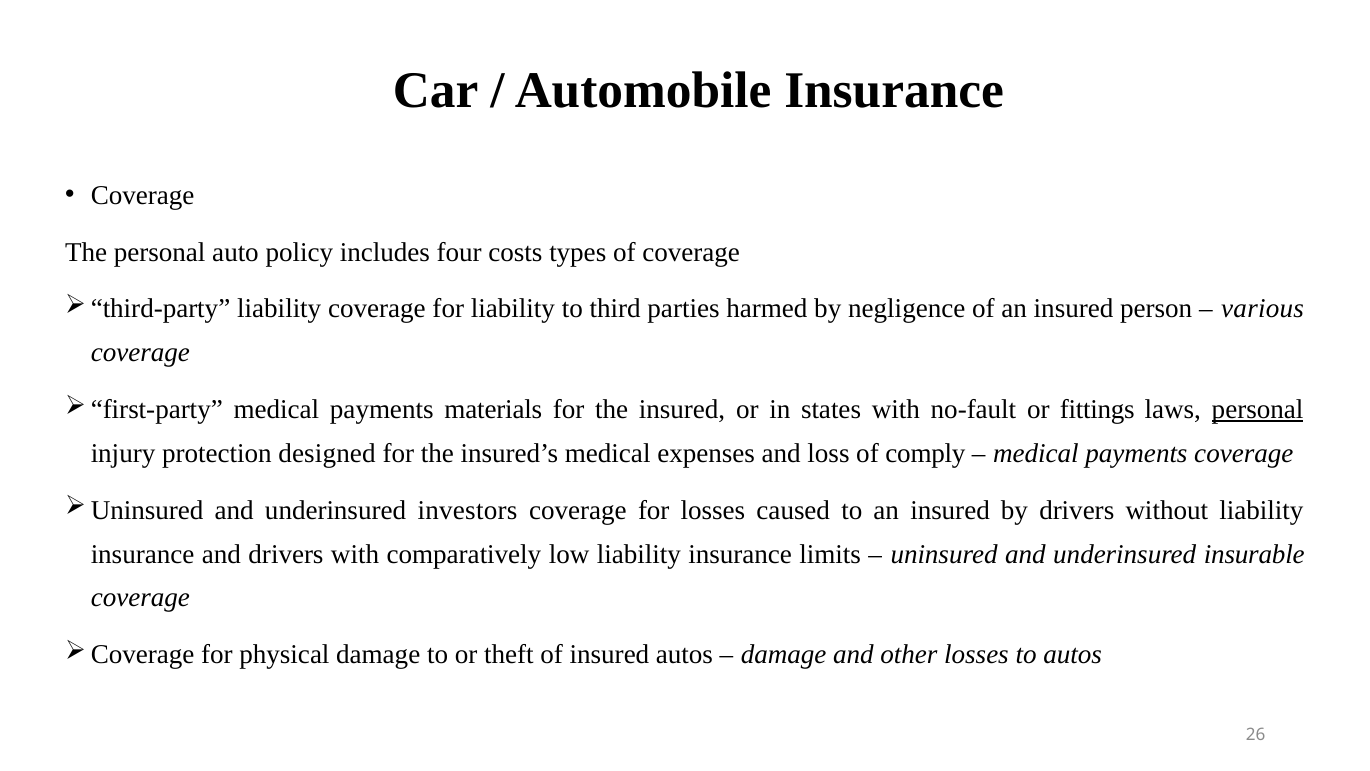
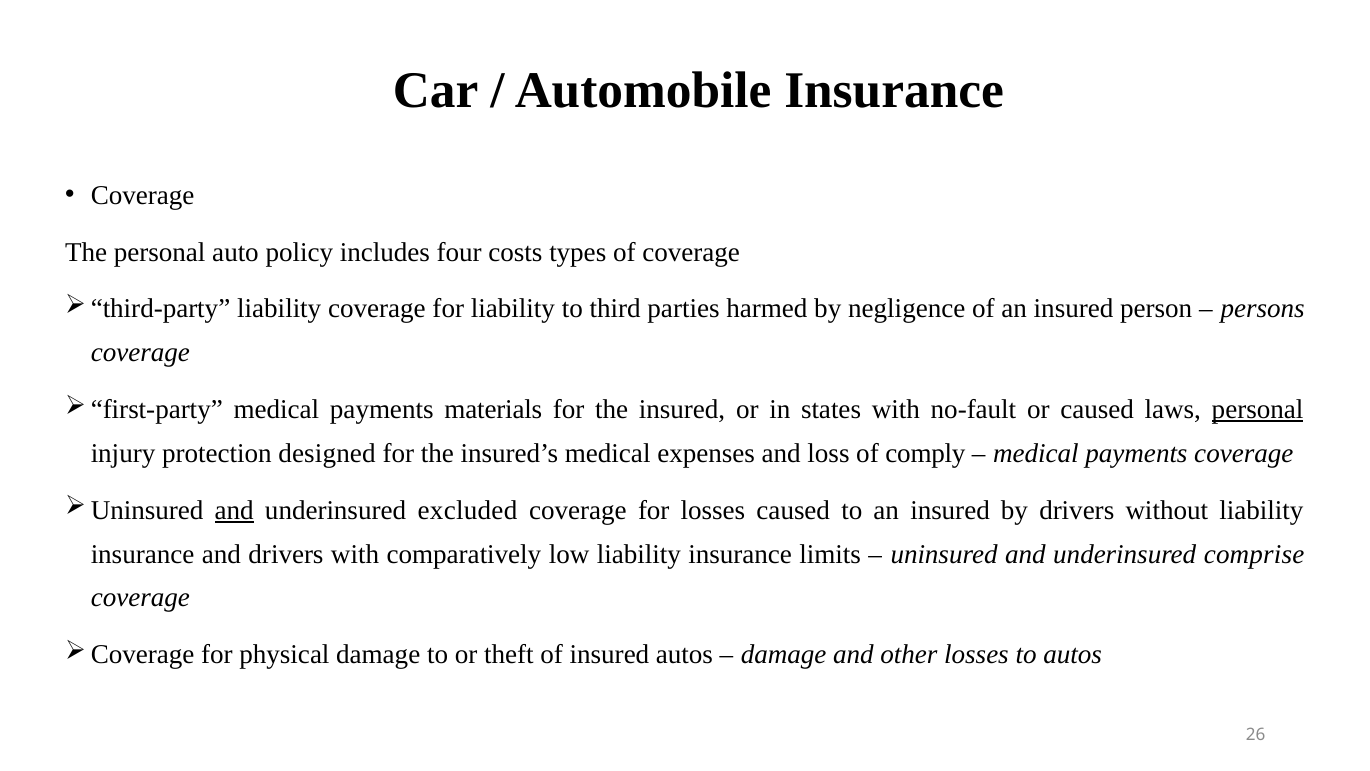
various: various -> persons (1263, 309)
or fittings: fittings -> caused (1097, 409)
and underline: none -> present (234, 510)
investors: investors -> excluded (467, 510)
insurable: insurable -> comprise (1254, 554)
